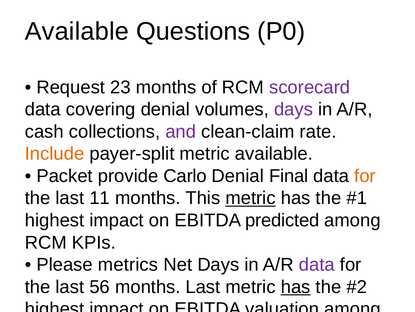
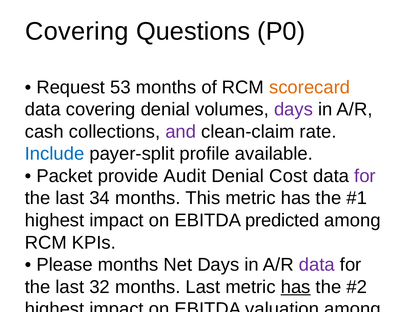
Available: Available -> Covering (77, 31)
23: 23 -> 53 (120, 87)
scorecard colour: purple -> orange (310, 87)
Include colour: orange -> blue (55, 153)
payer-split metric: metric -> profile (205, 153)
Carlo: Carlo -> Audit (185, 176)
Denial Final: Final -> Cost (288, 176)
for colour: orange -> purple (365, 176)
11: 11 -> 34 (100, 198)
metric underline: present -> none (251, 198)
Please metrics: metrics -> months (128, 264)
56: 56 -> 32 (100, 286)
